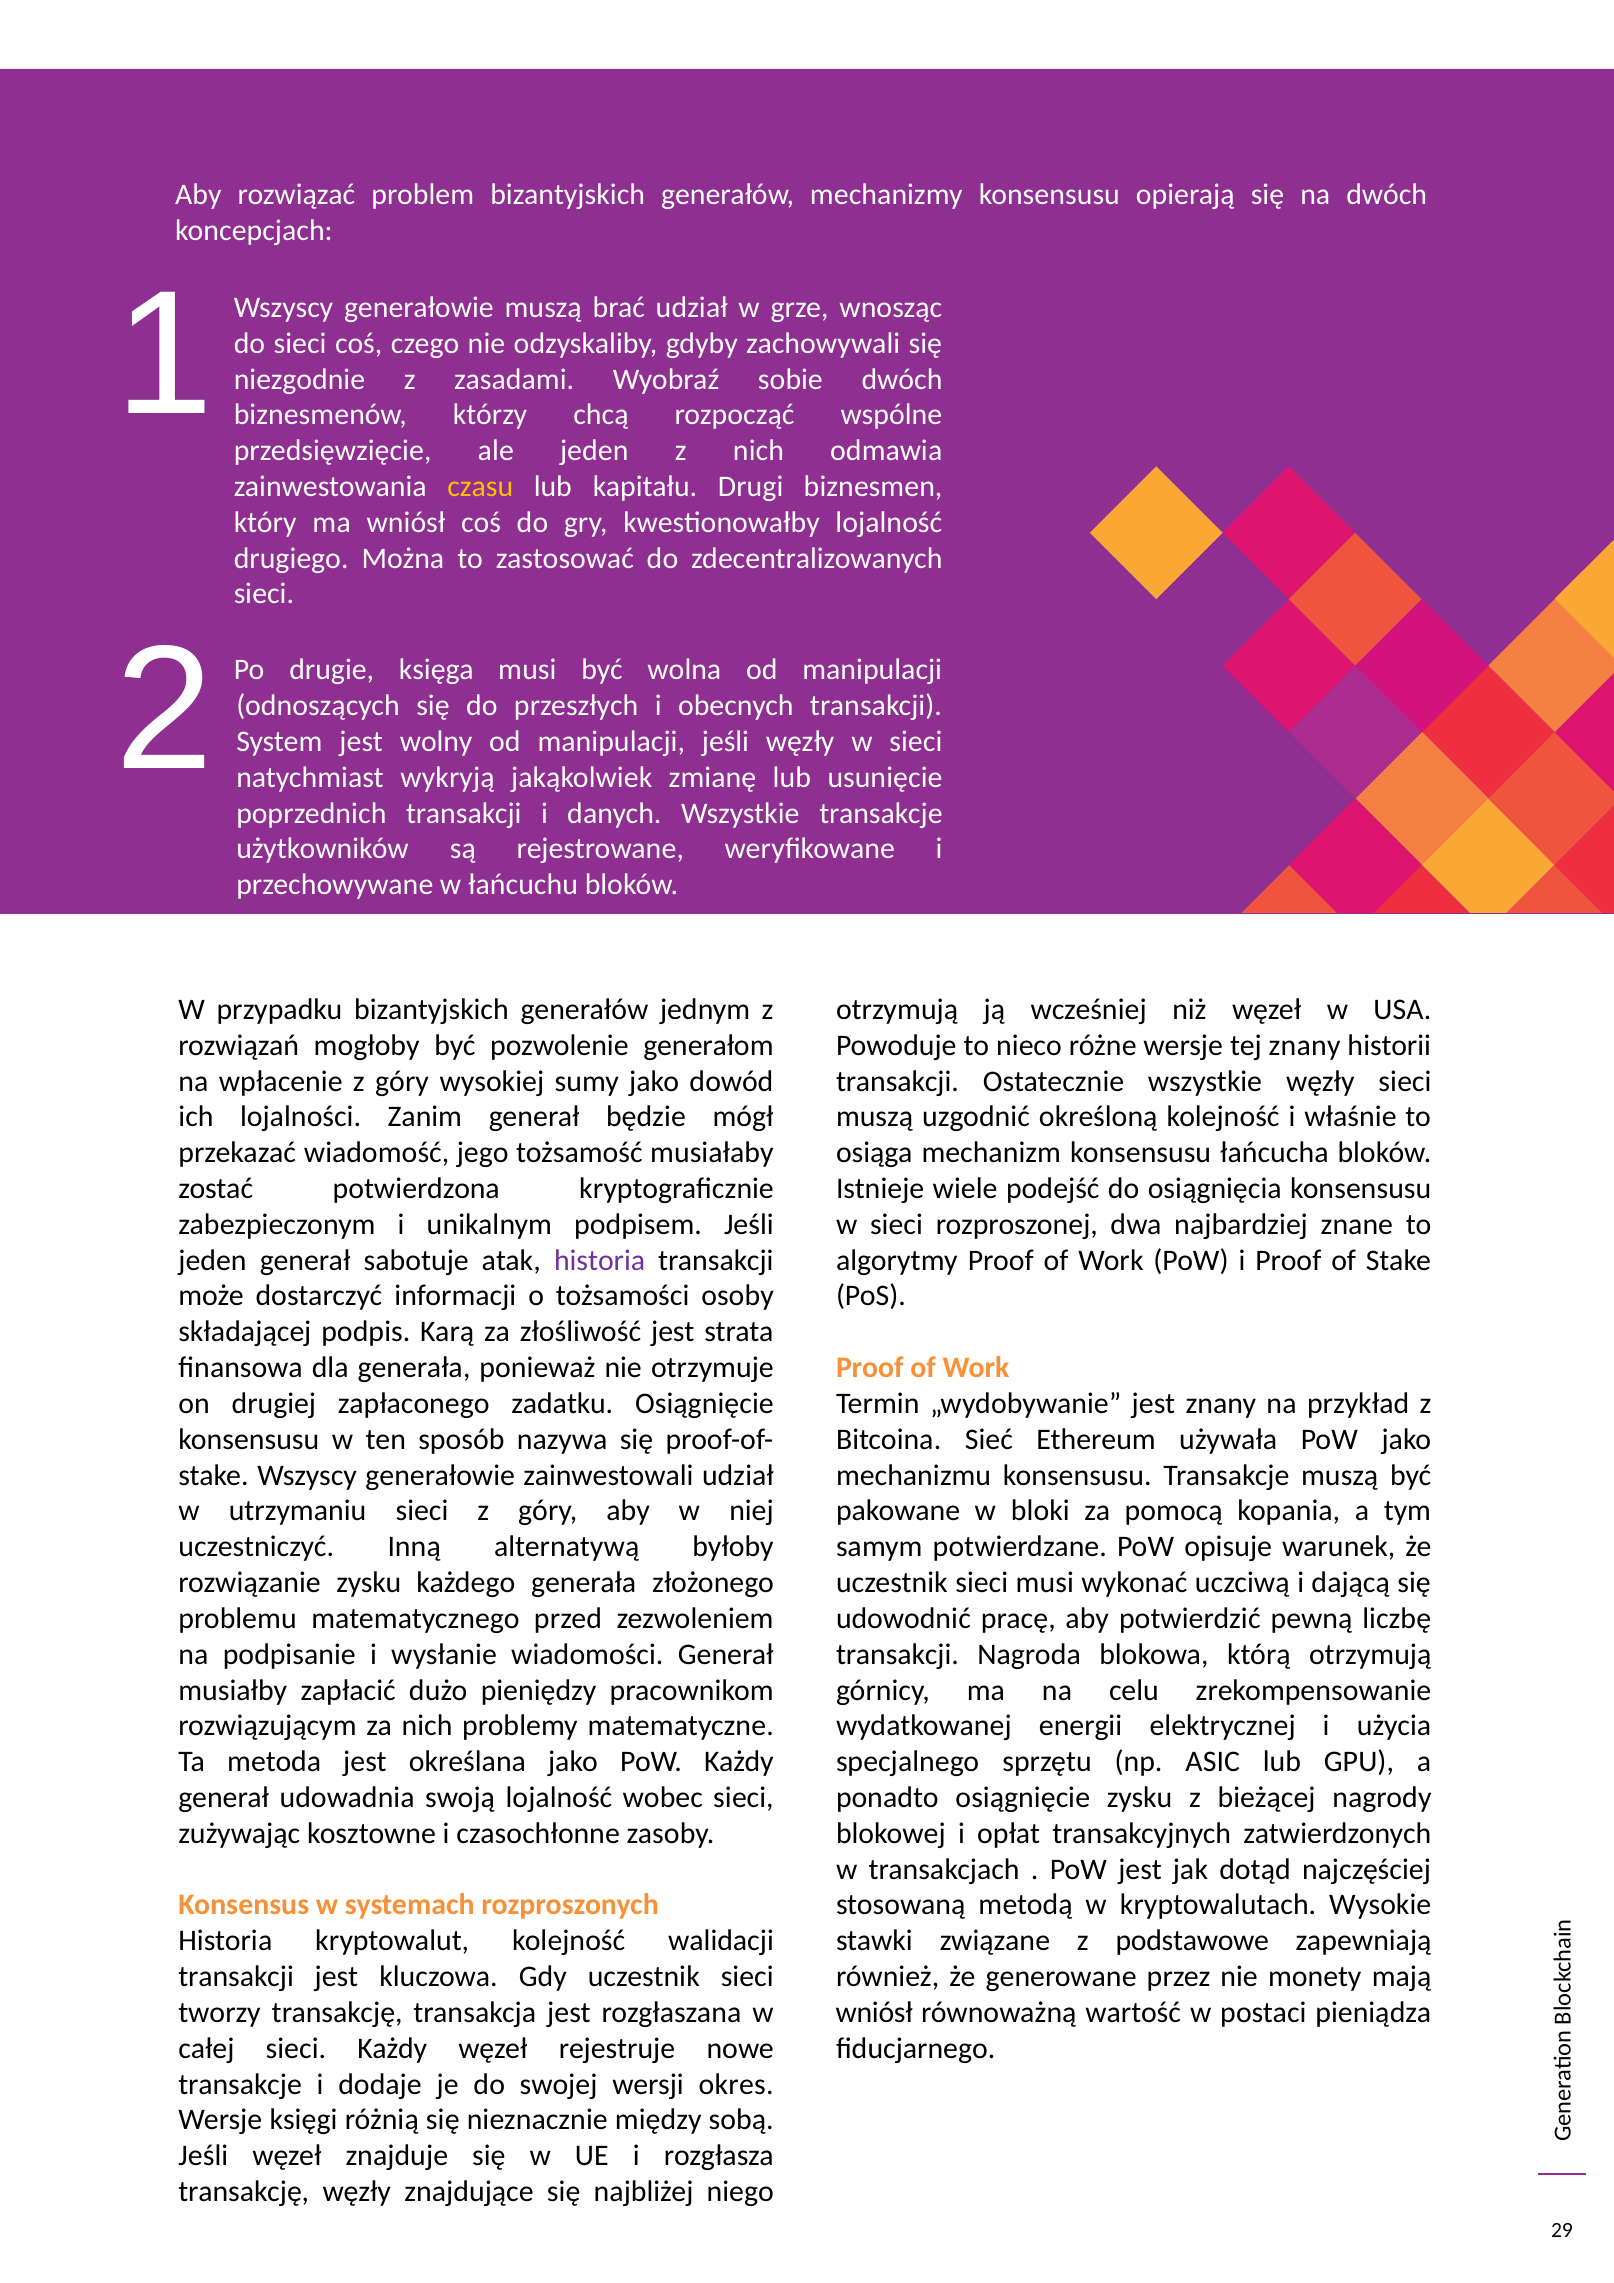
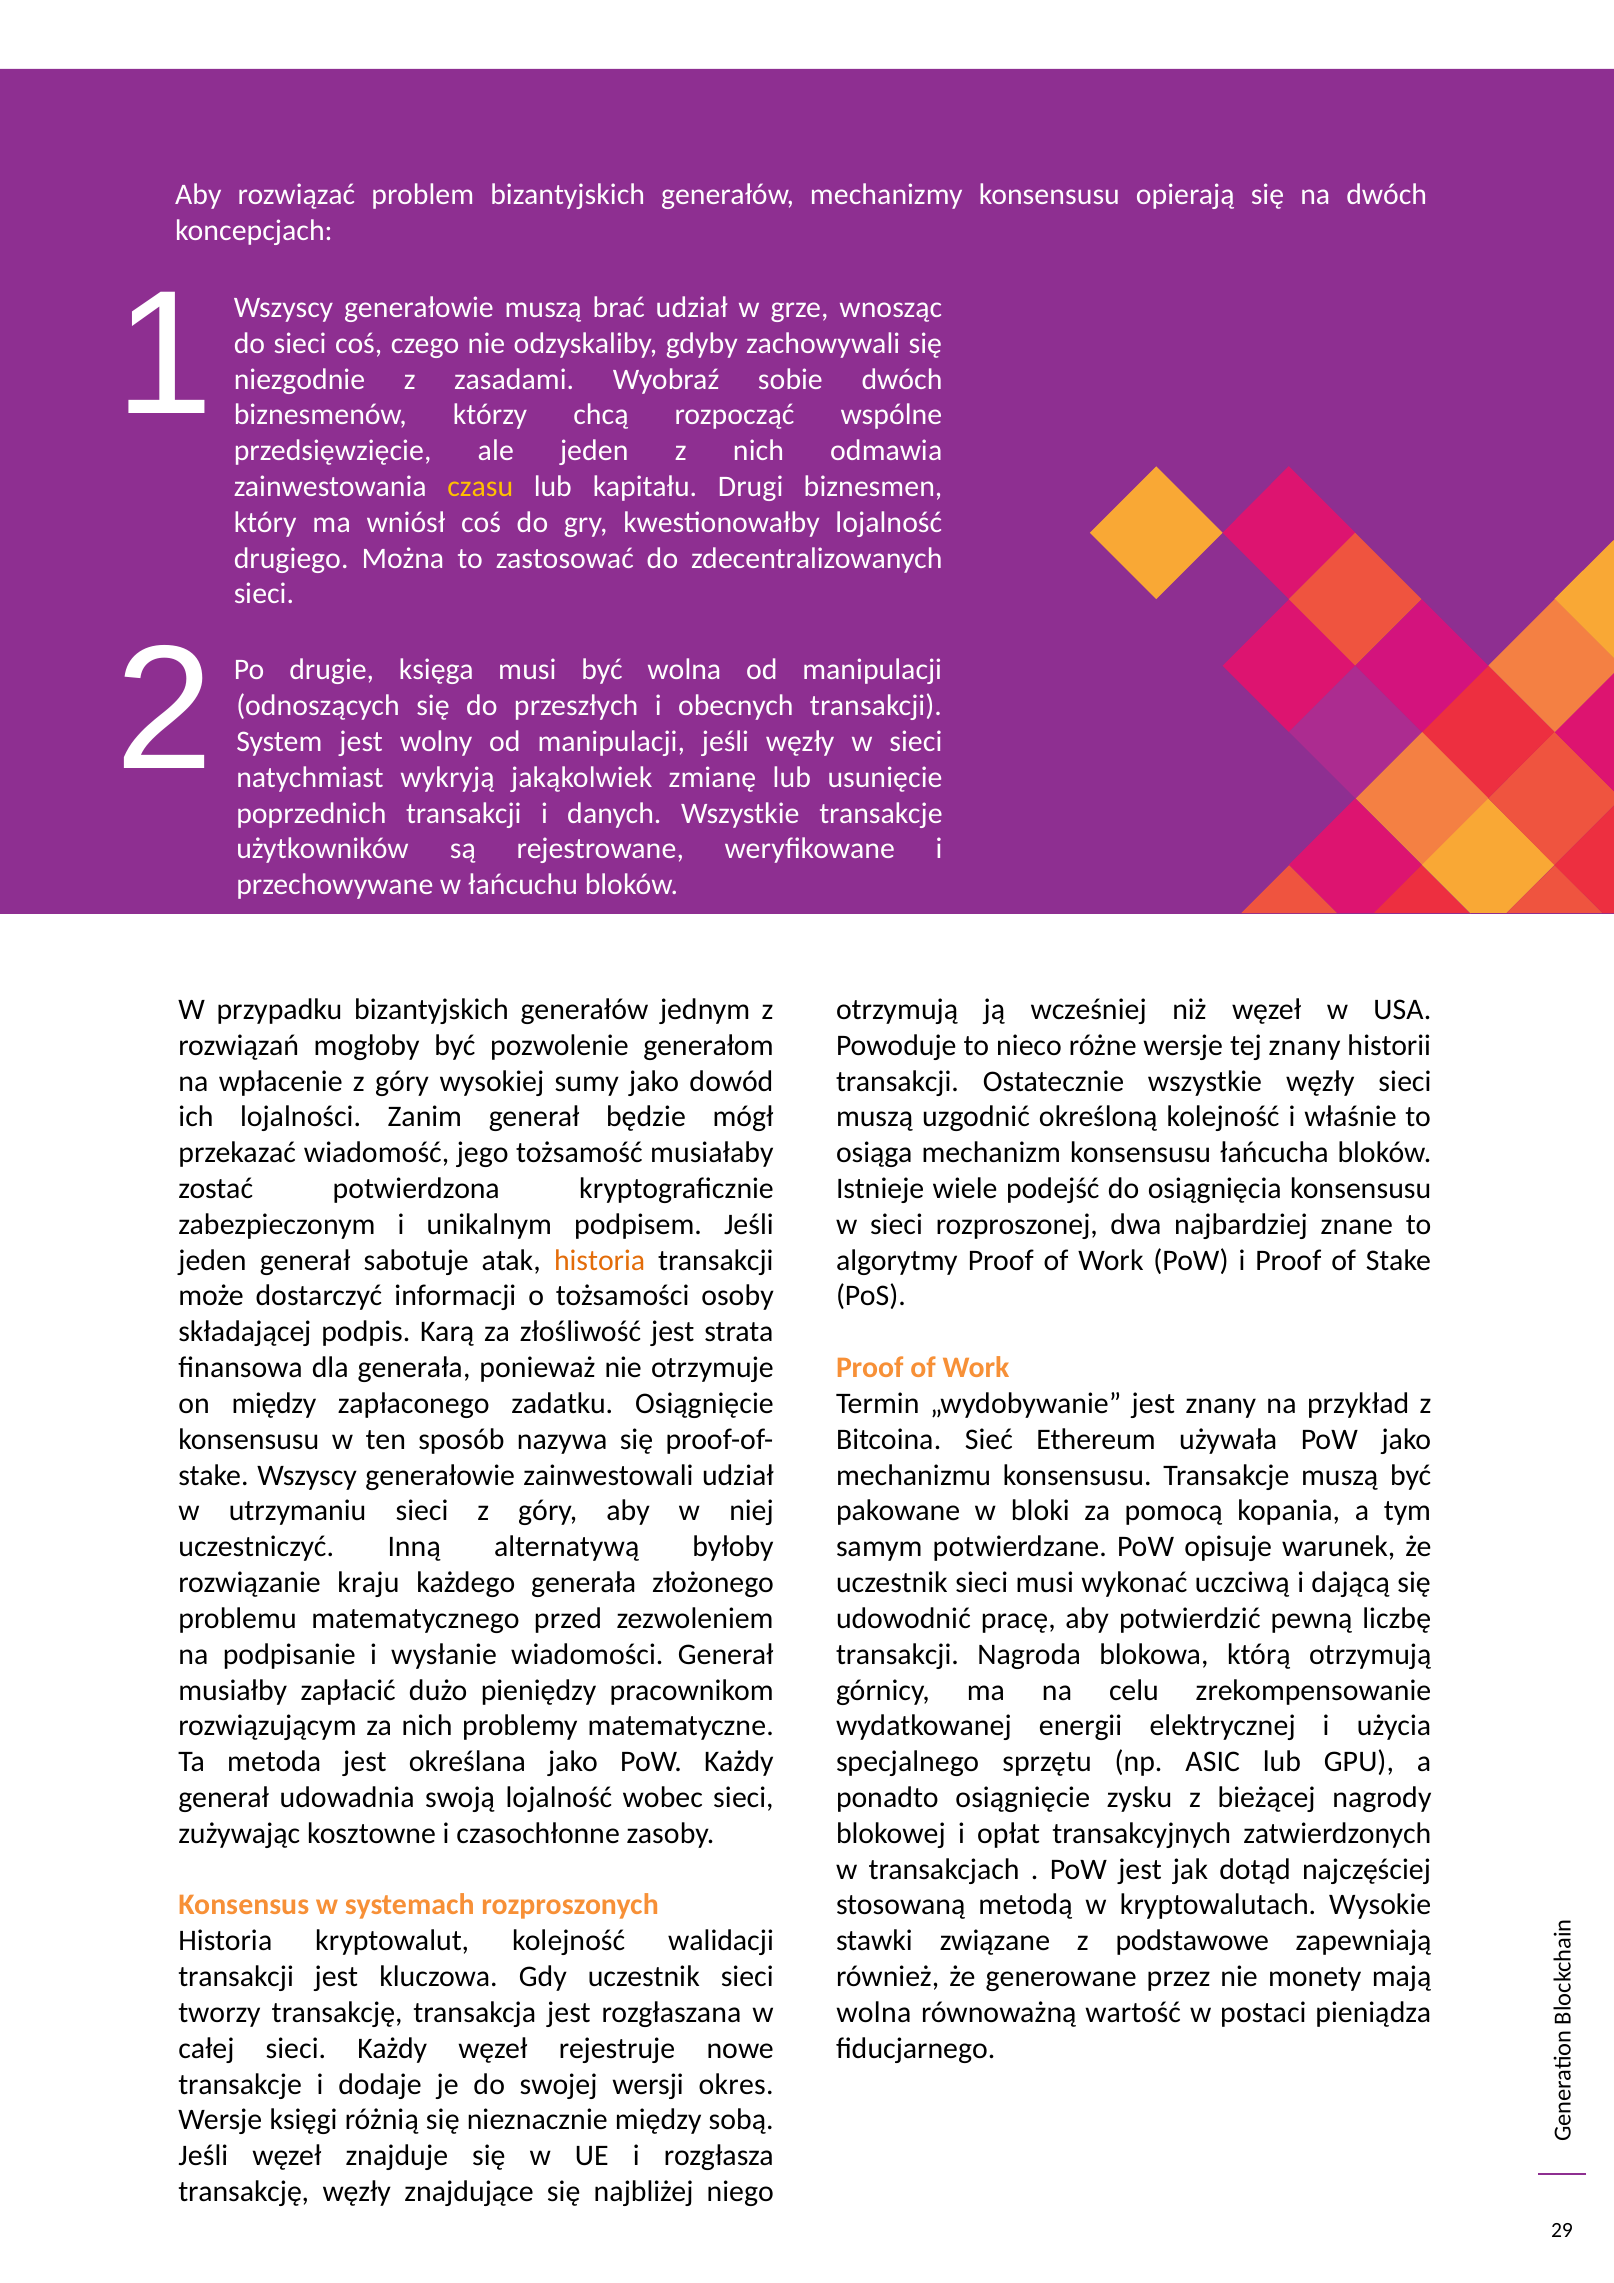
historia colour: purple -> orange (600, 1260)
on drugiej: drugiej -> między (274, 1403)
rozwiązanie zysku: zysku -> kraju (368, 1582)
wniósł: wniósł -> wolna (874, 2012)
